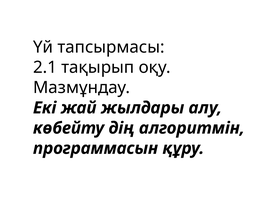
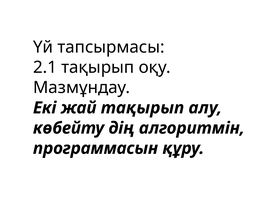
жай жылдары: жылдары -> тақырып (142, 108)
